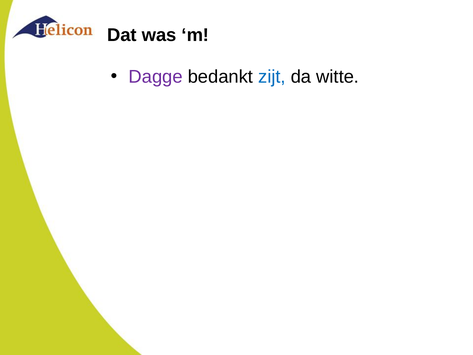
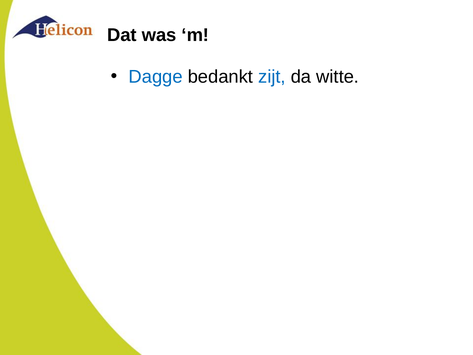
Dagge colour: purple -> blue (156, 77)
